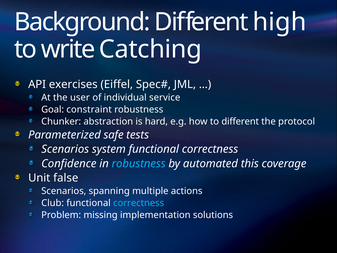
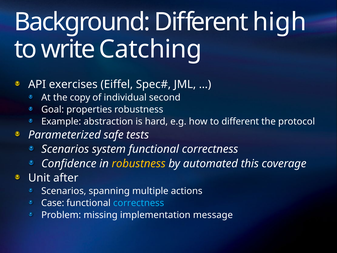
user: user -> copy (80, 97)
service: service -> second (165, 97)
constraint: constraint -> properties (89, 109)
Chunker: Chunker -> Example (61, 121)
robustness colour: light blue -> yellow (139, 163)
false: false -> after (66, 178)
Club: Club -> Case (53, 203)
solutions: solutions -> message (213, 215)
